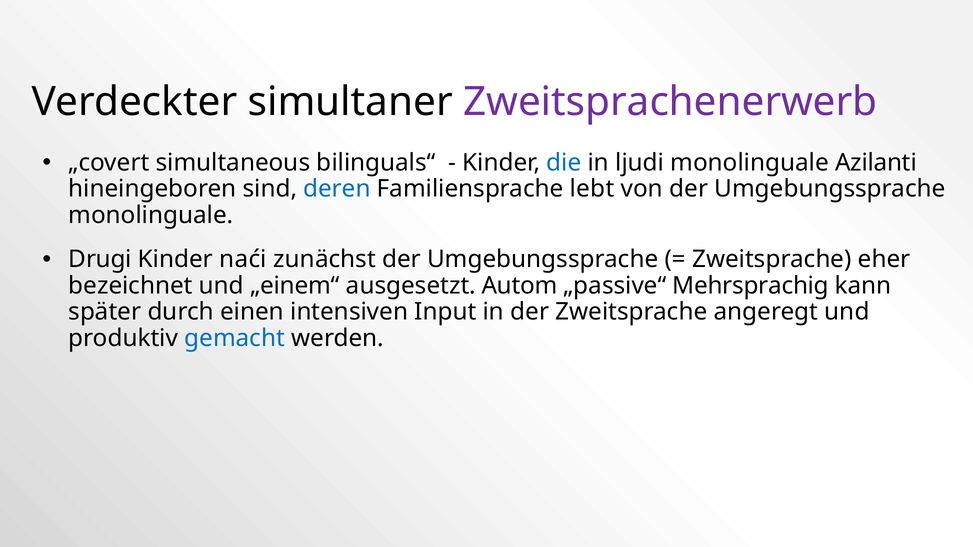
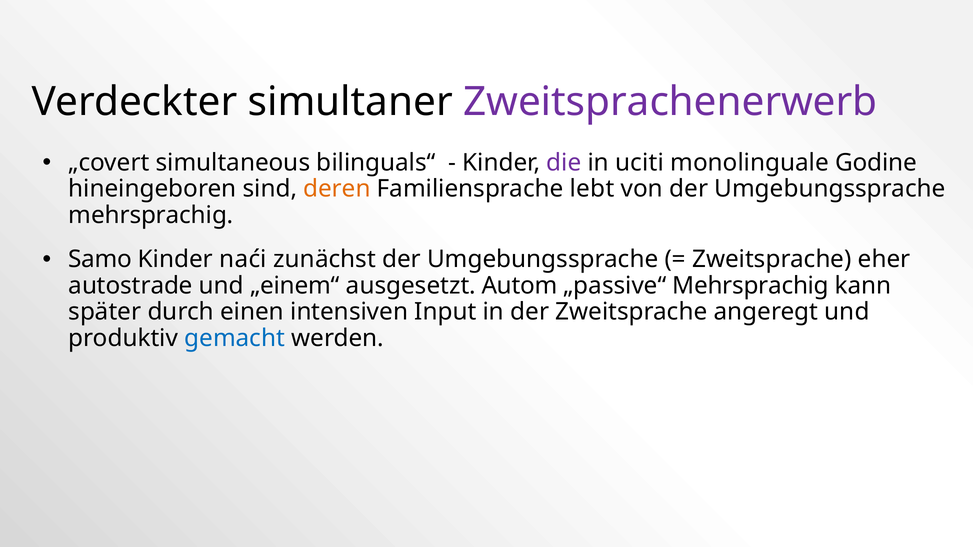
die colour: blue -> purple (564, 163)
ljudi: ljudi -> uciti (640, 163)
Azilanti: Azilanti -> Godine (876, 163)
deren colour: blue -> orange (337, 189)
monolinguale: monolinguale -> mehrsprachig (151, 215)
Drugi: Drugi -> Samo (100, 260)
bezeichnet: bezeichnet -> autostrade (131, 286)
